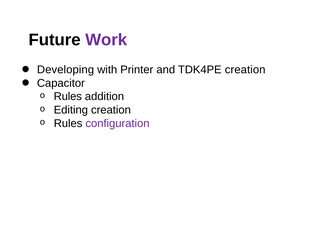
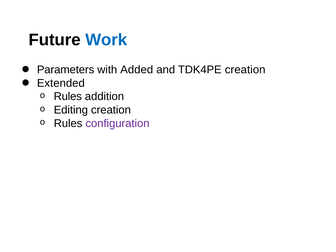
Work colour: purple -> blue (106, 40)
Developing: Developing -> Parameters (66, 70)
Printer: Printer -> Added (137, 70)
Capacitor: Capacitor -> Extended (61, 83)
